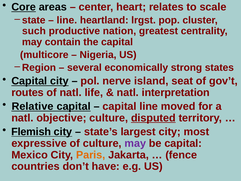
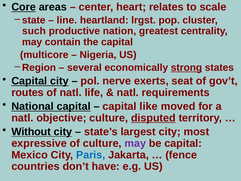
strong underline: none -> present (186, 68)
island: island -> exerts (151, 81)
interpretation: interpretation -> requirements (176, 92)
Relative: Relative -> National (33, 106)
capital line: line -> like (149, 106)
Flemish: Flemish -> Without (31, 132)
Paris colour: orange -> blue (91, 155)
